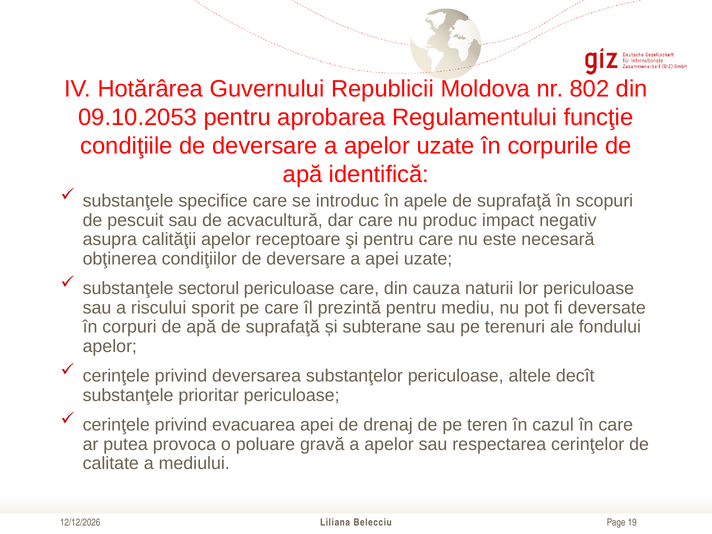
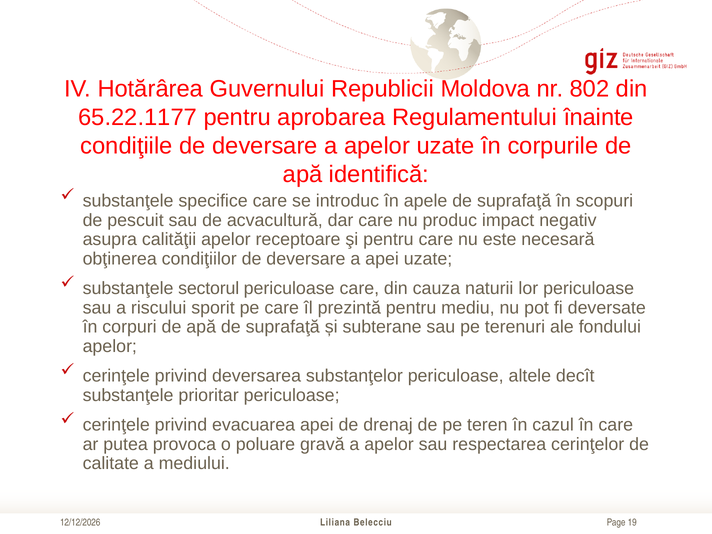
09.10.2053: 09.10.2053 -> 65.22.1177 (138, 117)
funcţie: funcţie -> înainte (599, 117)
